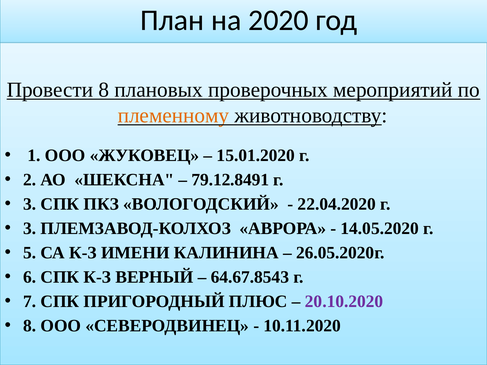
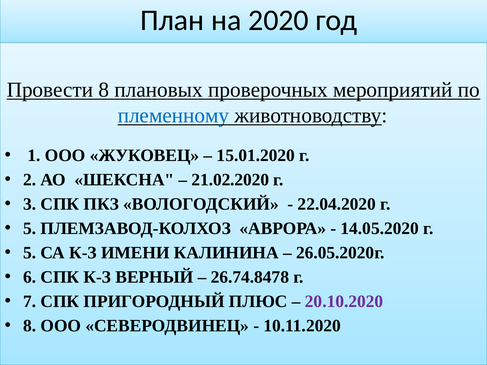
племенному colour: orange -> blue (173, 116)
79.12.8491: 79.12.8491 -> 21.02.2020 (230, 180)
3: 3 -> 5 (30, 229)
64.67.8543: 64.67.8543 -> 26.74.8478 (250, 277)
